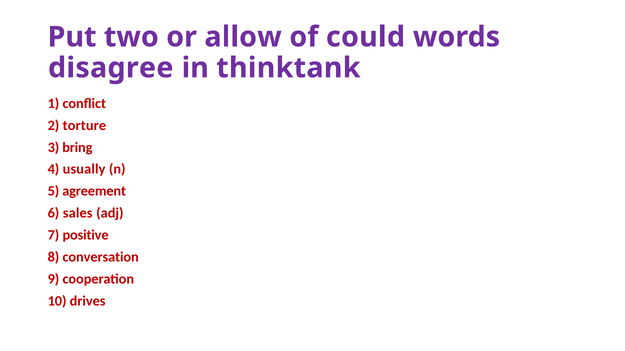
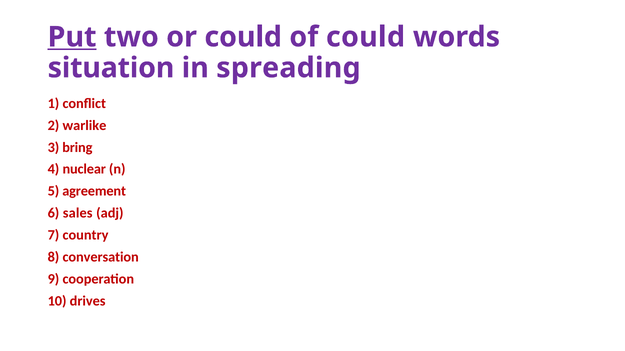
Put underline: none -> present (72, 37)
or allow: allow -> could (243, 37)
disagree: disagree -> situation (111, 68)
thinktank: thinktank -> spreading (288, 68)
torture: torture -> warlike (84, 126)
usually: usually -> nuclear (84, 170)
positive: positive -> country (85, 235)
